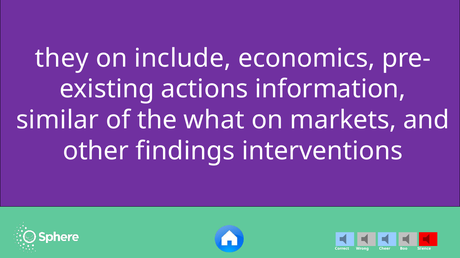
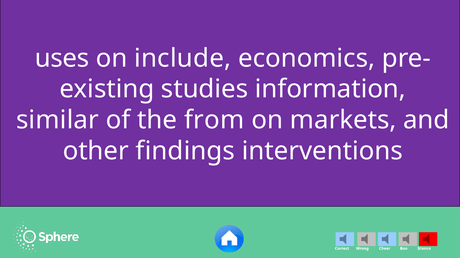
they: they -> uses (62, 58)
actions: actions -> studies (205, 89)
what: what -> from (214, 120)
